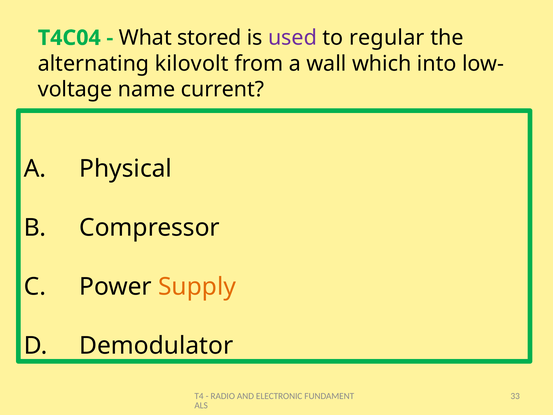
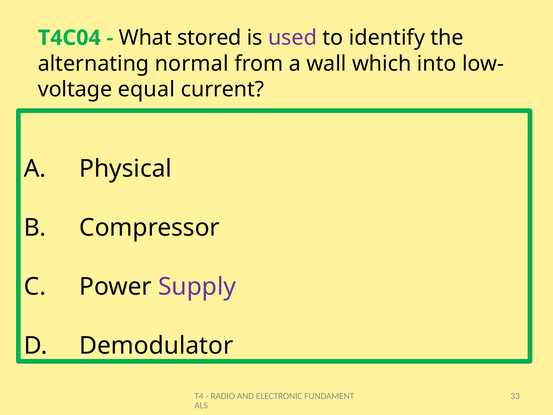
regular: regular -> identify (387, 38)
kilovolt: kilovolt -> normal (192, 64)
name: name -> equal (146, 89)
Supply colour: orange -> purple (197, 287)
